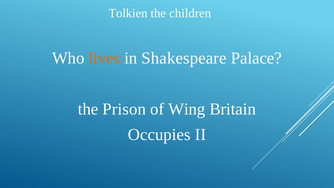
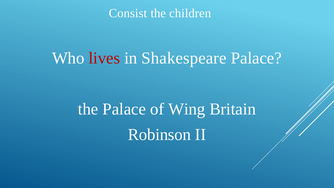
Tolkien: Tolkien -> Consist (128, 13)
lives colour: orange -> red (104, 58)
the Prison: Prison -> Palace (124, 109)
Occupies: Occupies -> Robinson (159, 134)
